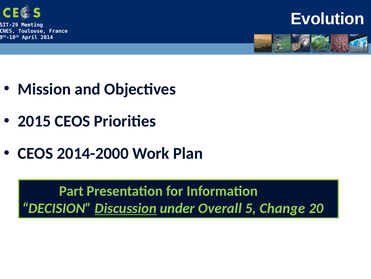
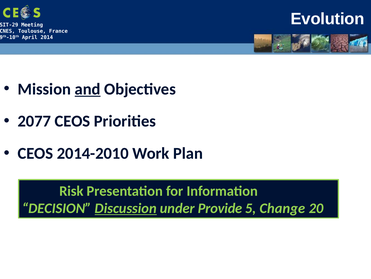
and underline: none -> present (88, 89)
2015: 2015 -> 2077 (34, 121)
2014-2000: 2014-2000 -> 2014-2010 (93, 153)
Part: Part -> Risk (71, 191)
Overall: Overall -> Provide (220, 208)
